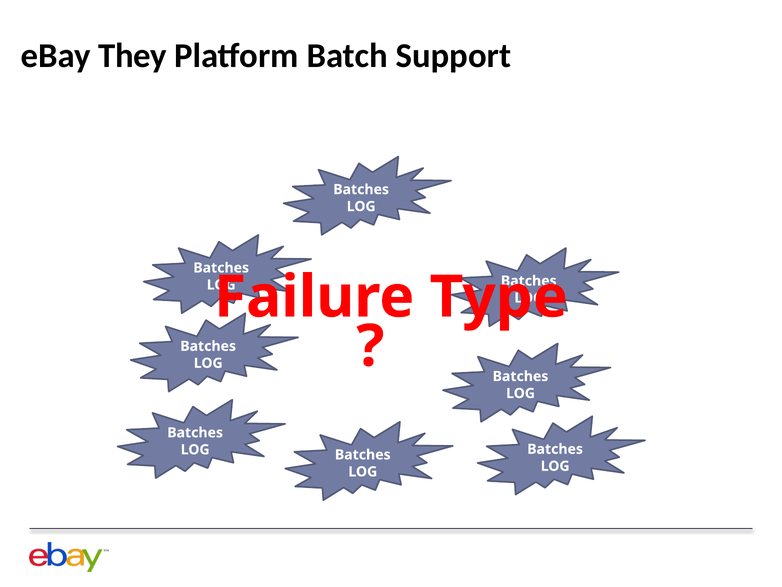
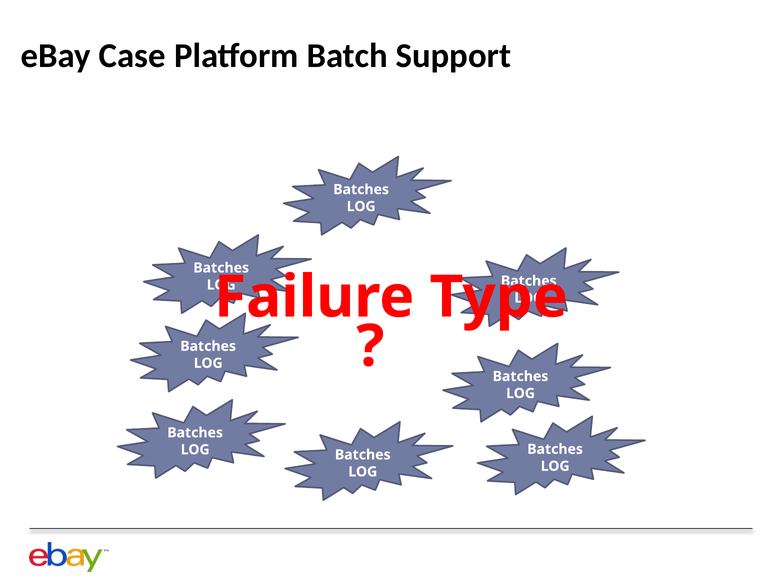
They: They -> Case (132, 56)
